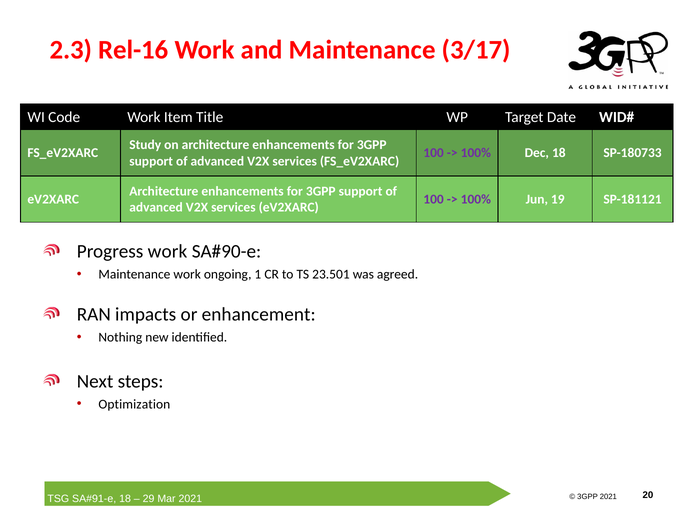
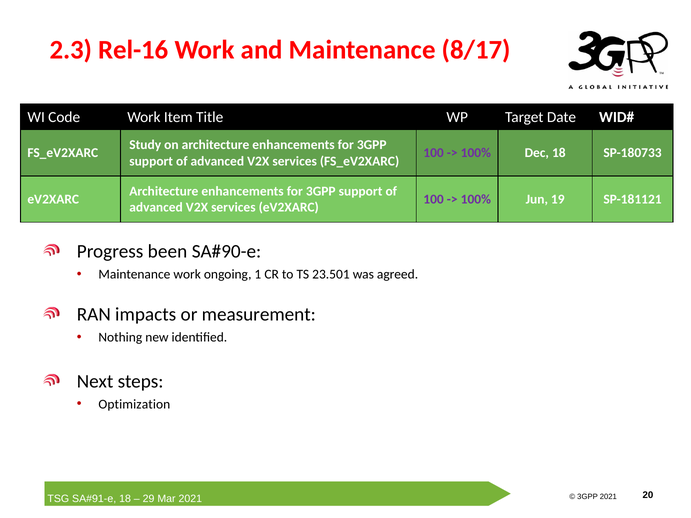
3/17: 3/17 -> 8/17 (476, 50)
Progress work: work -> been (167, 252)
enhancement: enhancement -> measurement (259, 315)
